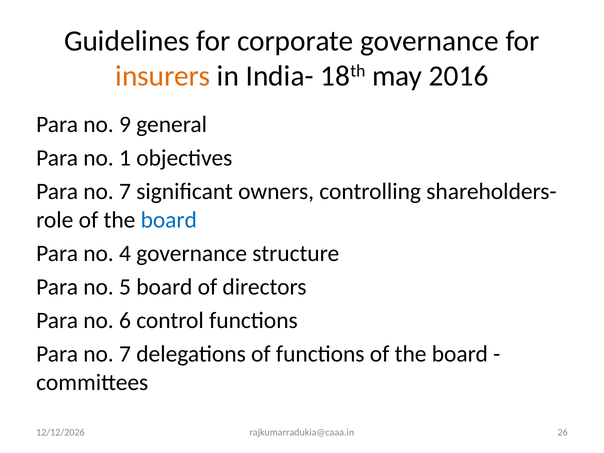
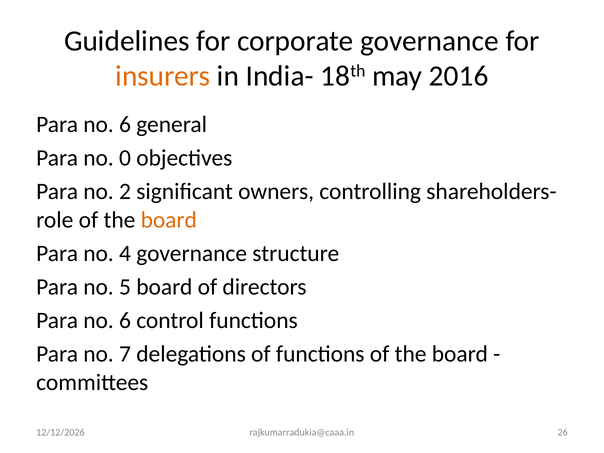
9: 9 -> 6 (125, 124)
1: 1 -> 0 (125, 158)
7: 7 -> 2 (125, 192)
board colour: blue -> orange (169, 220)
